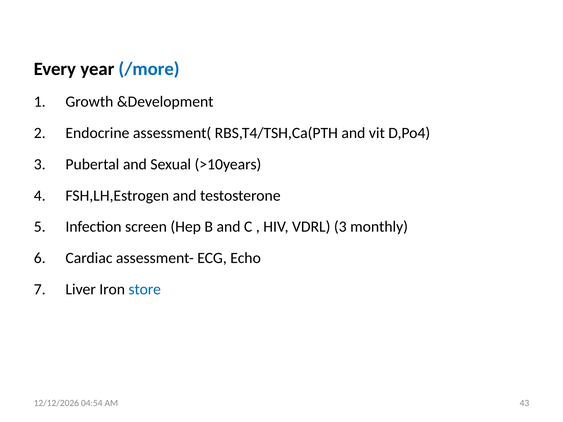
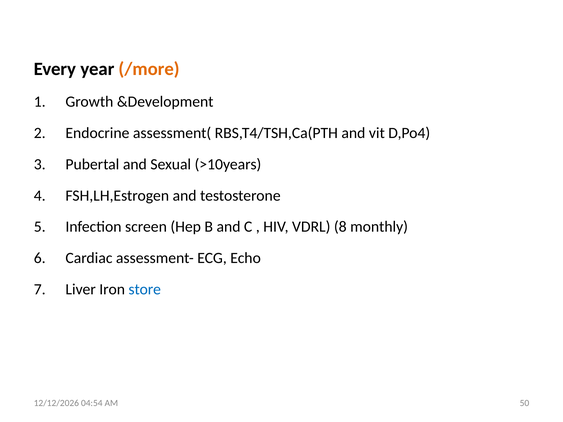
/more colour: blue -> orange (149, 69)
VDRL 3: 3 -> 8 (340, 227)
43: 43 -> 50 (524, 403)
